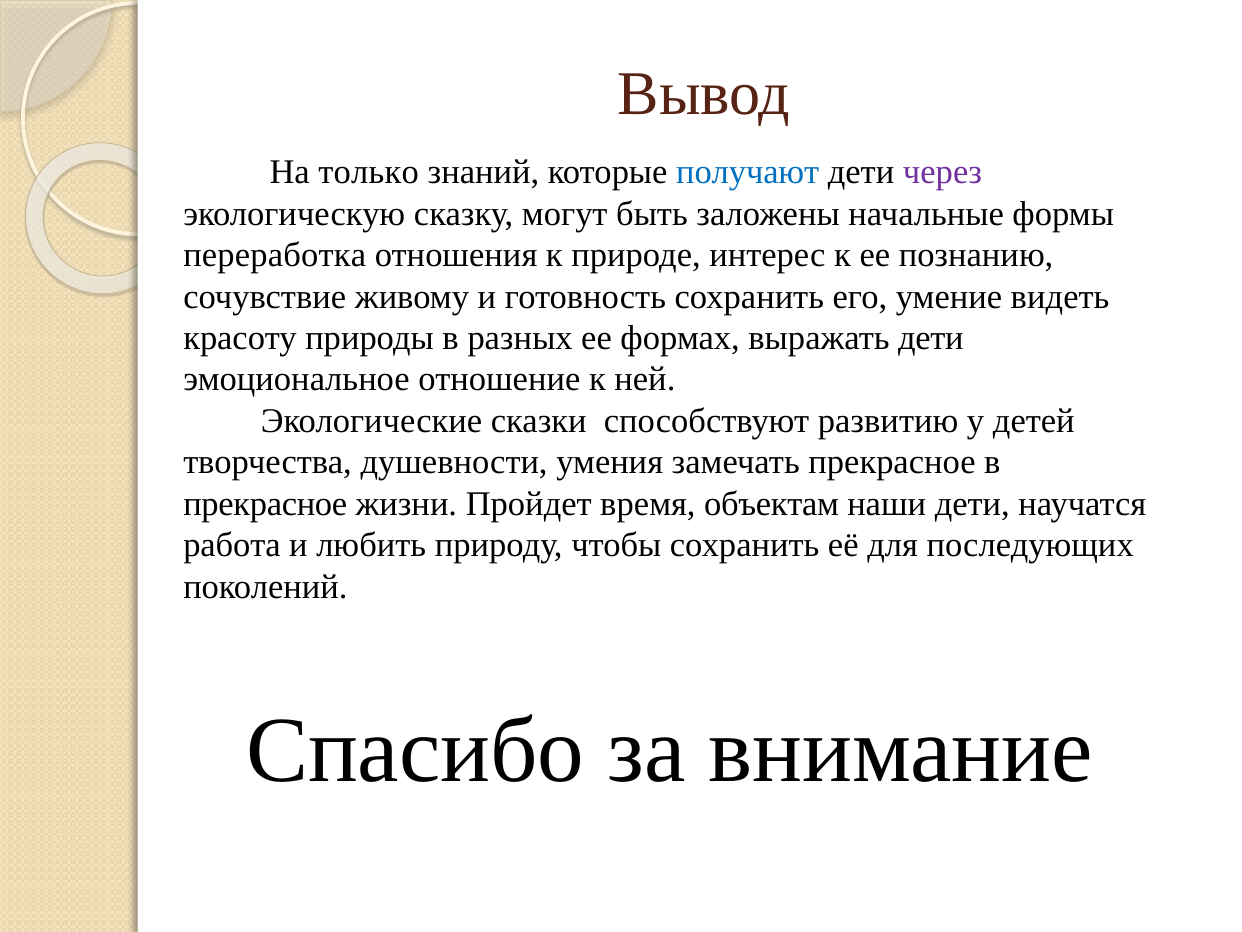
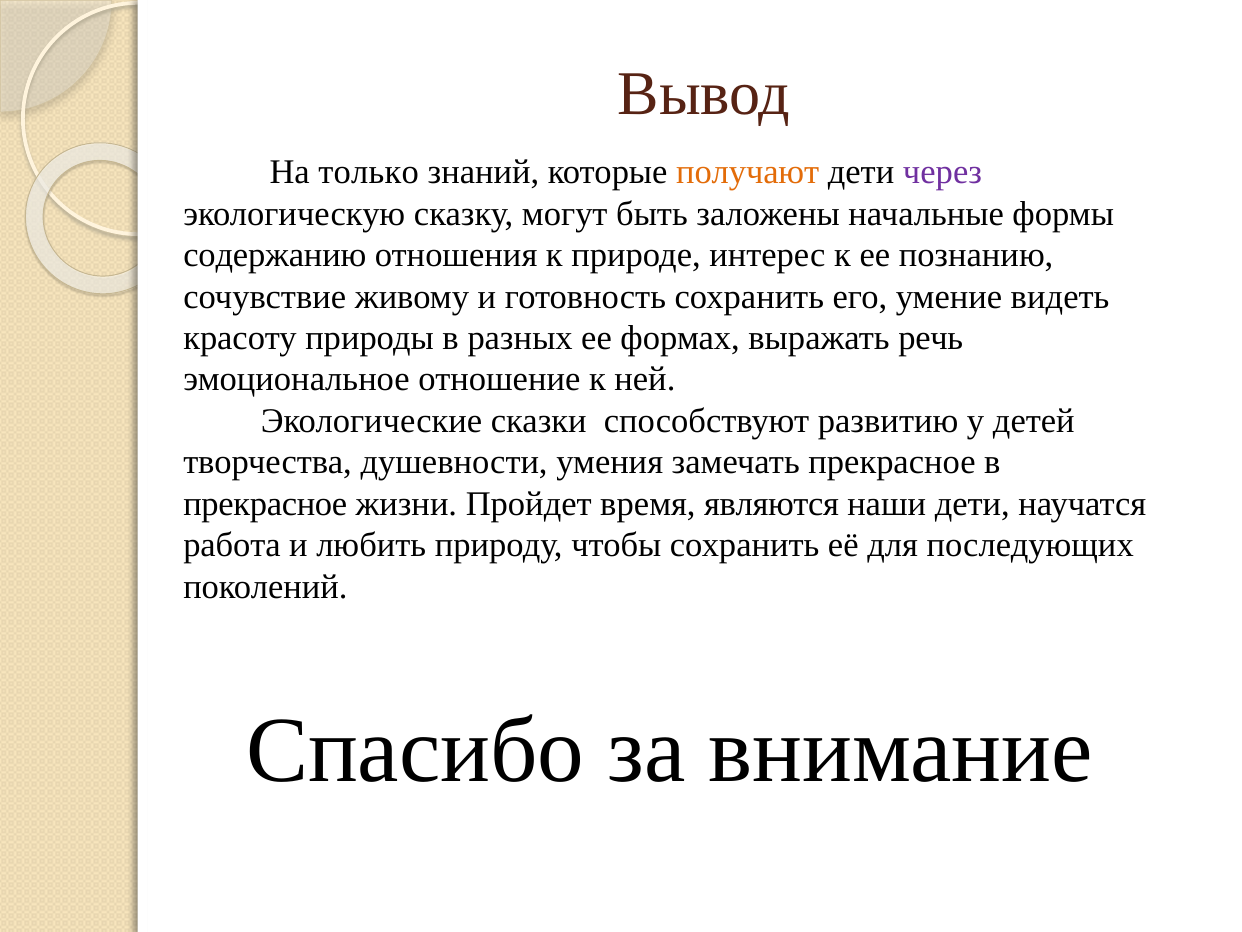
получают colour: blue -> orange (748, 172)
переработка: переработка -> содержанию (275, 255)
выражать дети: дети -> речь (931, 338)
объектам: объектам -> являются (772, 504)
